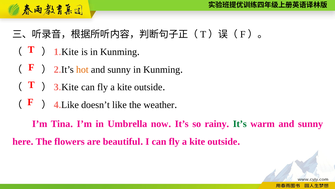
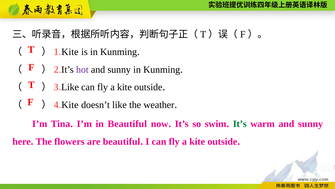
hot colour: orange -> purple (82, 69)
Kite: Kite -> Like (70, 87)
Like: Like -> Kite (70, 105)
in Umbrella: Umbrella -> Beautiful (127, 124)
rainy: rainy -> swim (216, 124)
